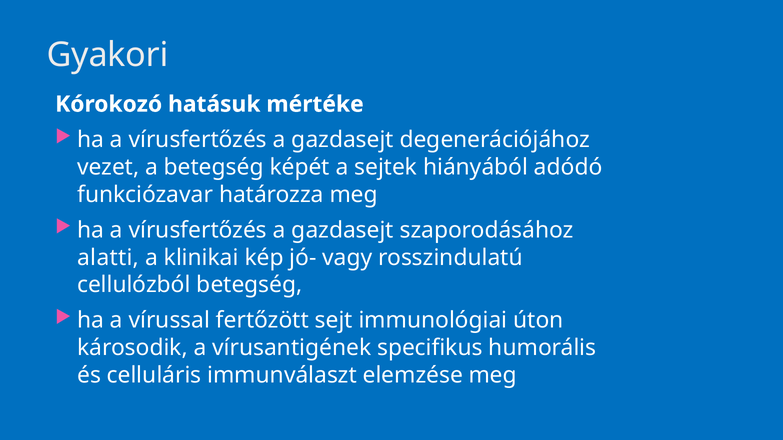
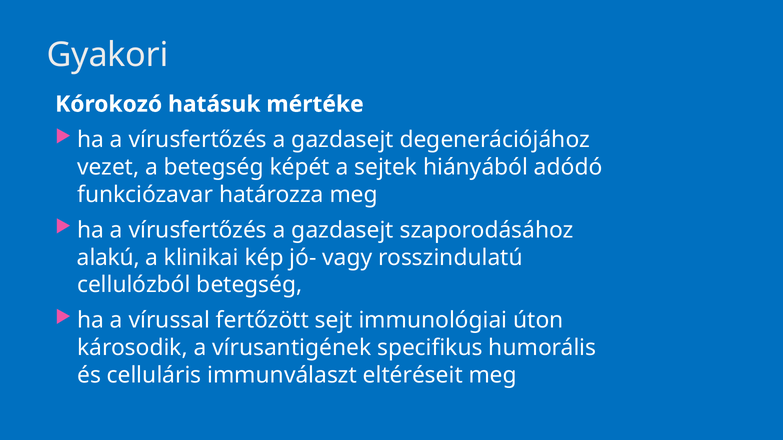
alatti: alatti -> alakú (108, 258)
elemzése: elemzése -> eltéréseit (413, 376)
